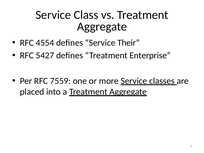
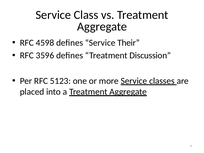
4554: 4554 -> 4598 (45, 43)
5427: 5427 -> 3596 (45, 55)
Enterprise: Enterprise -> Discussion (150, 55)
7559: 7559 -> 5123 (60, 81)
